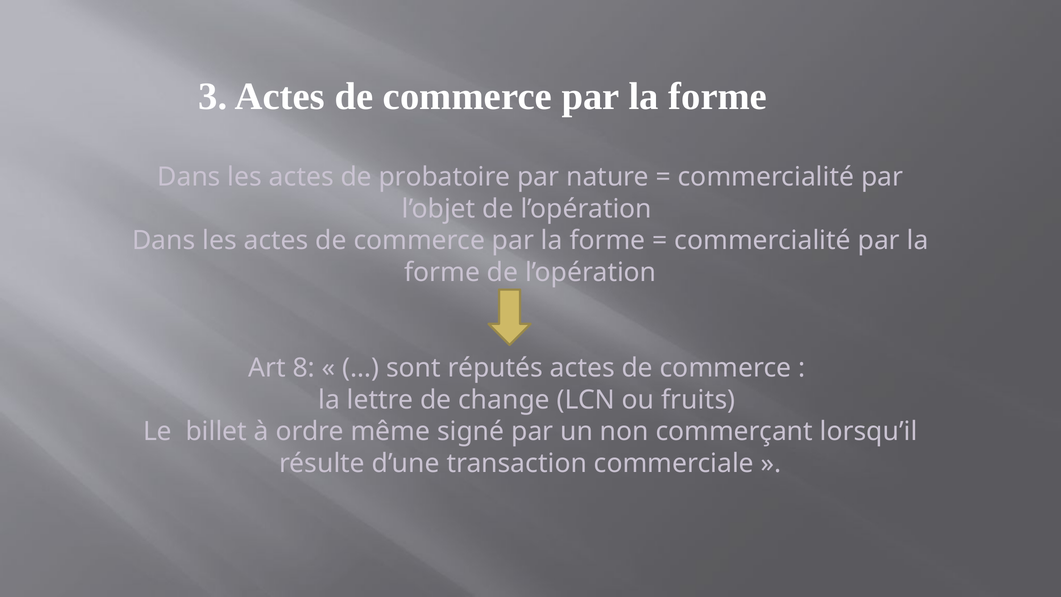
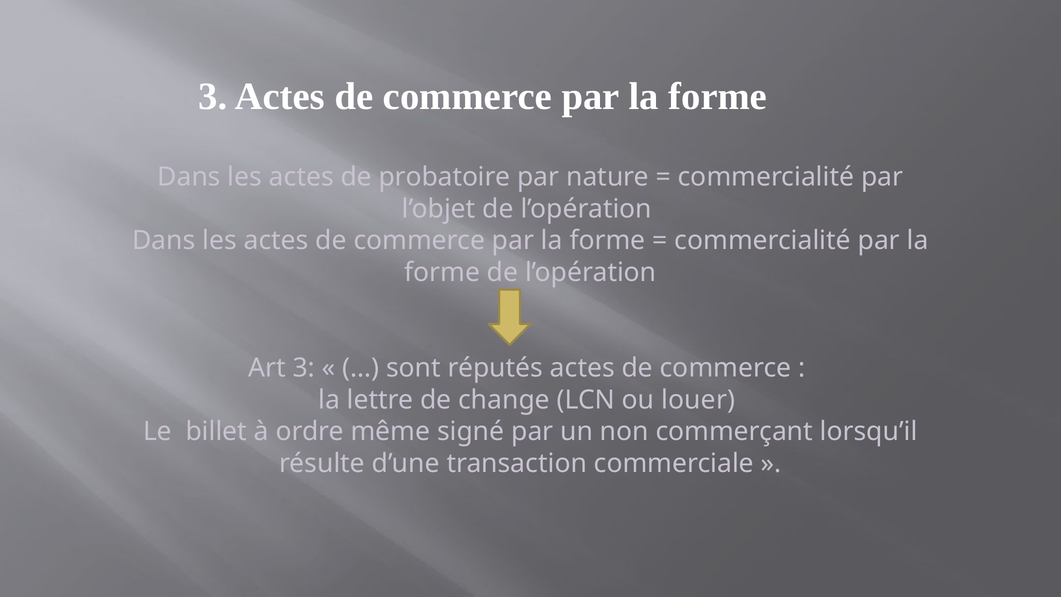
Art 8: 8 -> 3 (304, 368)
fruits: fruits -> louer (698, 400)
